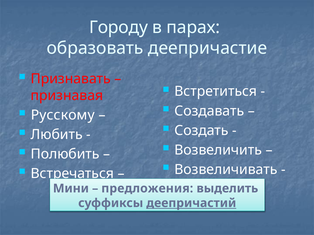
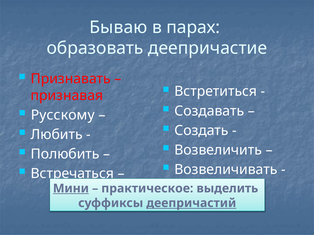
Городу: Городу -> Бываю (118, 27)
Мини underline: none -> present (71, 189)
предложения: предложения -> практическое (147, 189)
